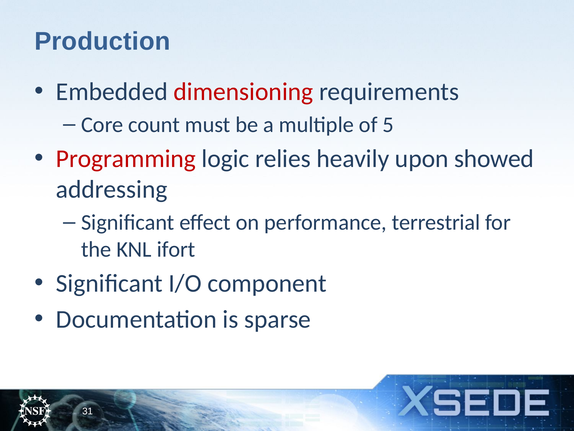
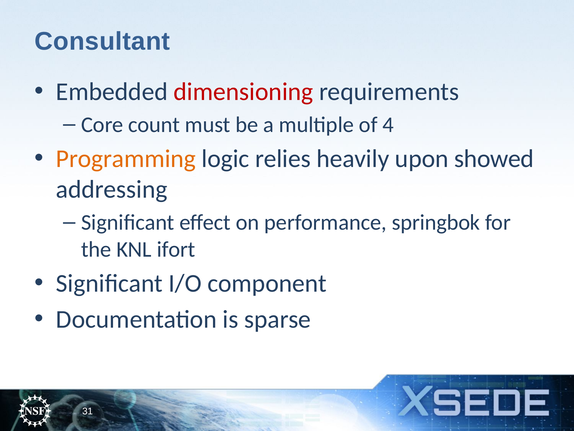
Production: Production -> Consultant (102, 41)
5: 5 -> 4 (388, 125)
Programming colour: red -> orange (126, 159)
terrestrial: terrestrial -> springbok (436, 222)
